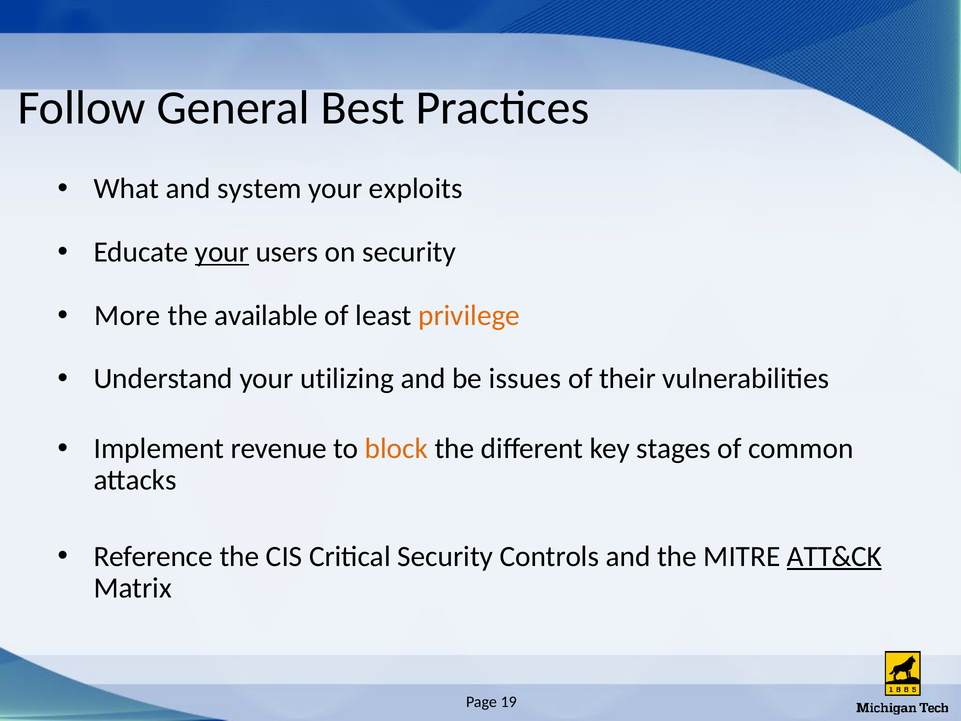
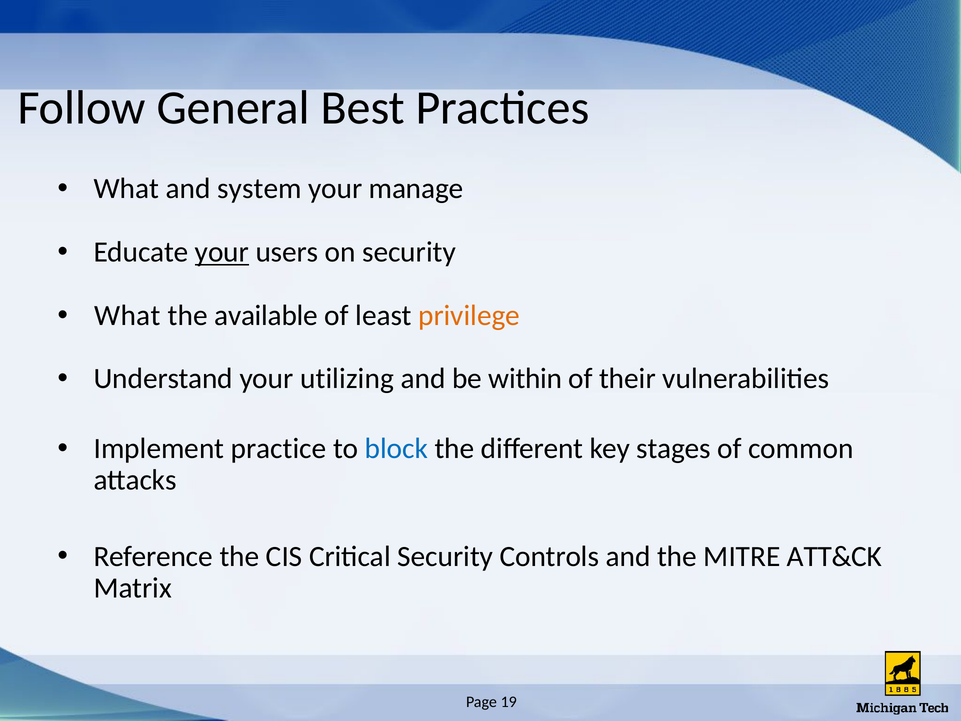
exploits: exploits -> manage (416, 189)
More: More -> What (127, 315)
issues: issues -> within (525, 379)
revenue: revenue -> practice (279, 448)
block colour: orange -> blue (396, 448)
ATT&CK underline: present -> none (834, 556)
